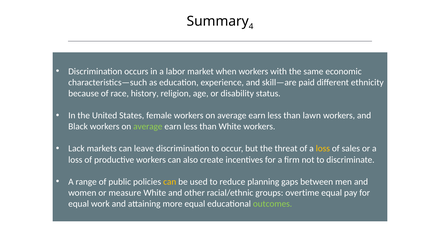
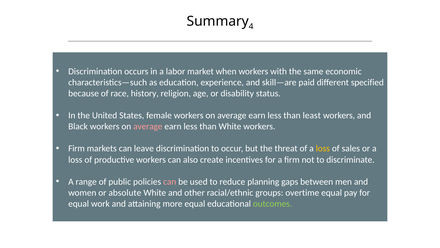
ethnicity: ethnicity -> specified (367, 82)
lawn: lawn -> least (312, 115)
average colour: light green -> pink (148, 126)
Lack: Lack -> Firm (77, 148)
can colour: yellow -> pink (170, 181)
measure: measure -> absolute (125, 192)
